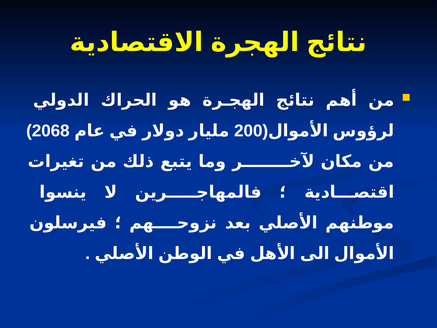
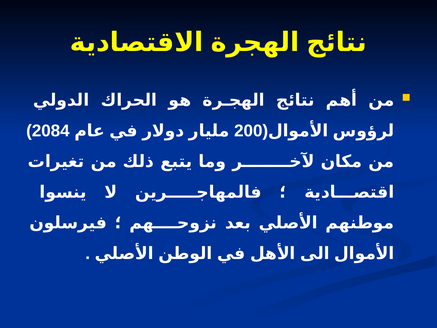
2068: 2068 -> 2084 (51, 131)
